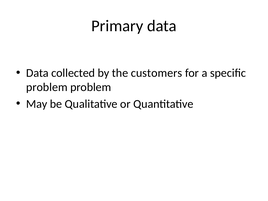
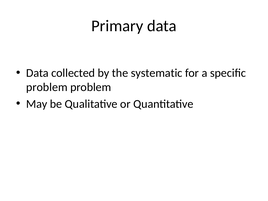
customers: customers -> systematic (157, 73)
